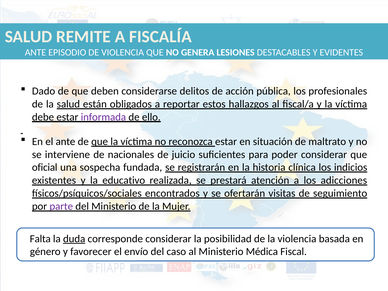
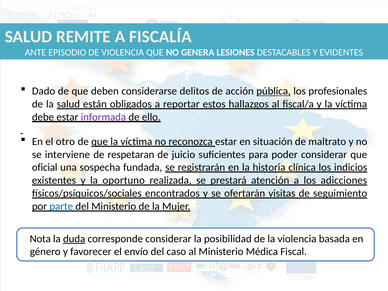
pública underline: none -> present (274, 91)
el ante: ante -> otro (65, 142)
nacionales: nacionales -> respetaran (131, 154)
educativo: educativo -> oportuno (124, 180)
parte colour: purple -> blue (61, 206)
Falta: Falta -> Nota (40, 239)
